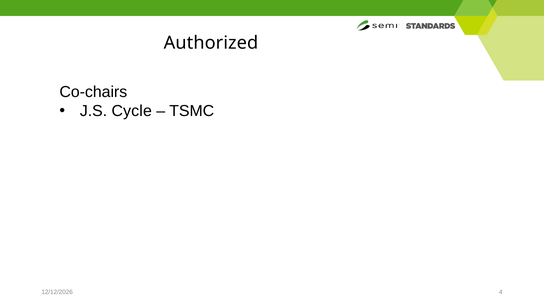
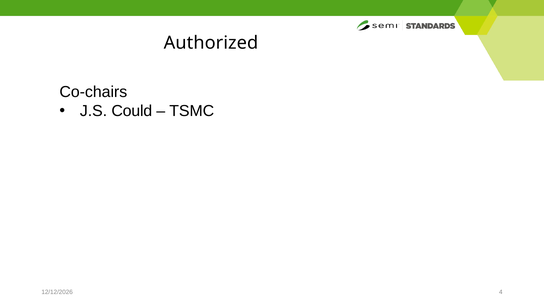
Cycle: Cycle -> Could (132, 111)
